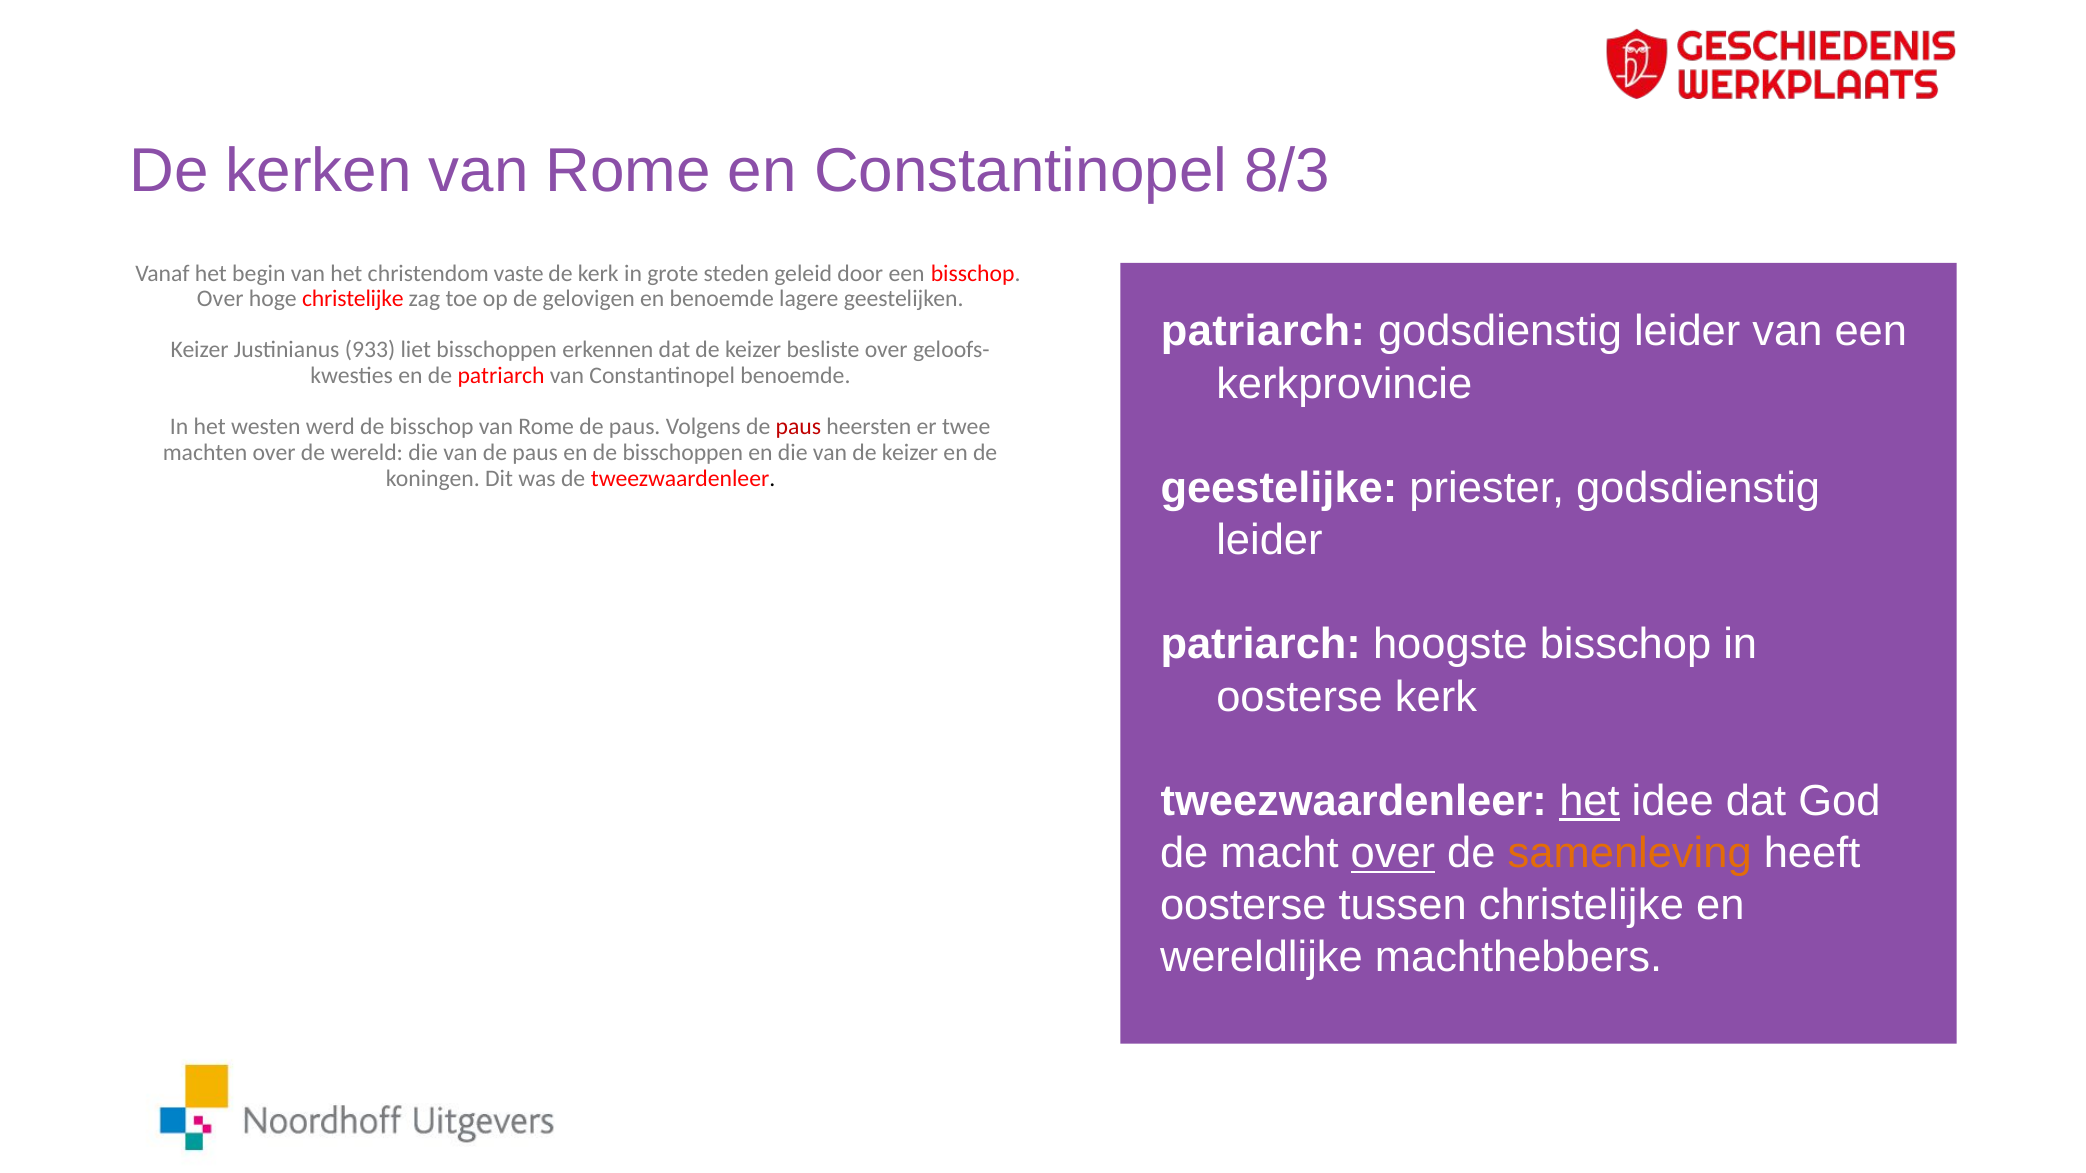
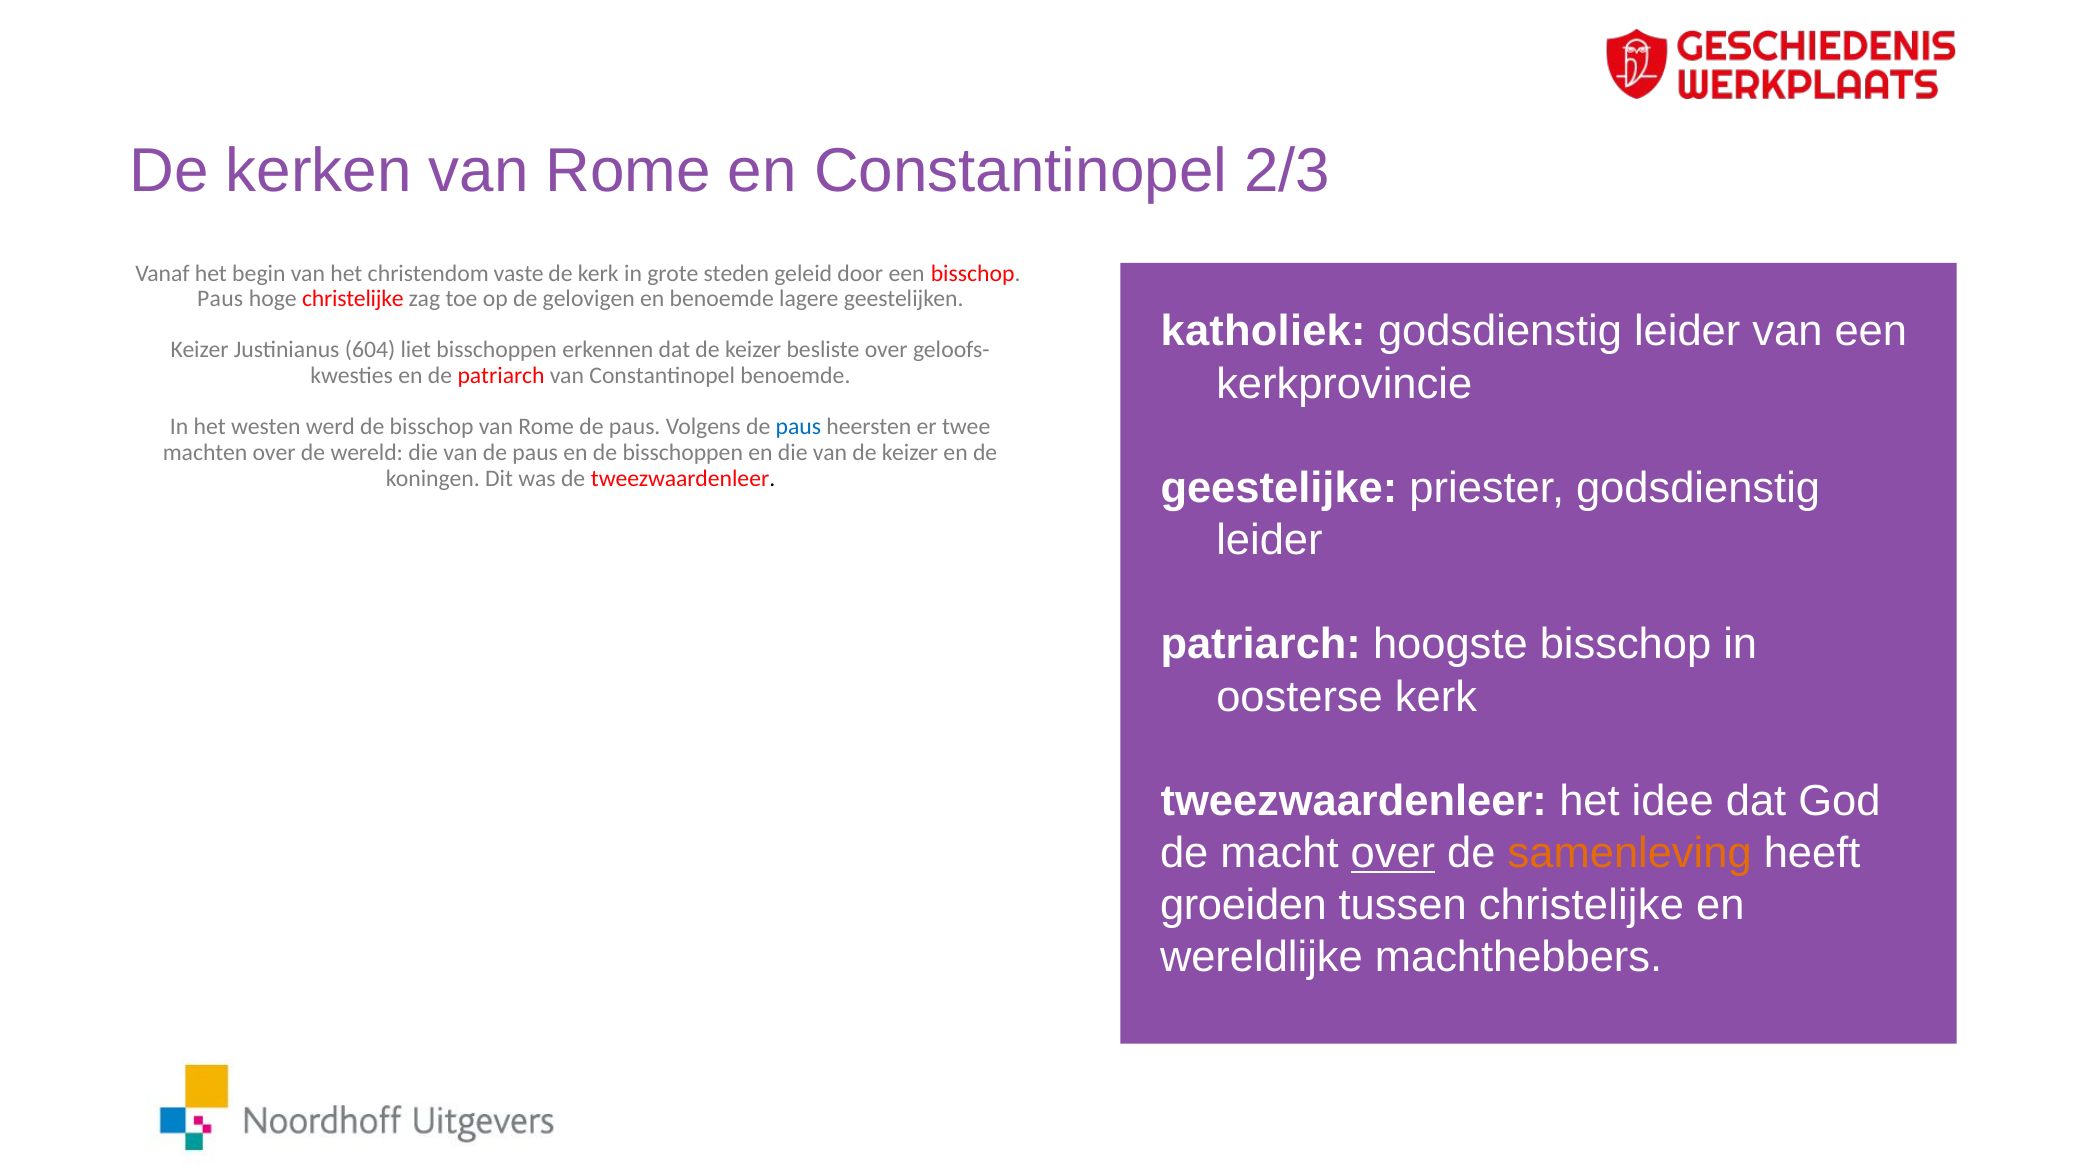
8/3: 8/3 -> 2/3 (1287, 171)
Over: Over -> Paus (220, 299)
patriarch: patriarch -> katholiek (1263, 332)
933: 933 -> 604 (370, 350)
paus colour: red -> blue (798, 427)
het underline: present -> none (1589, 801)
oosterse: oosterse -> groeiden (1243, 906)
